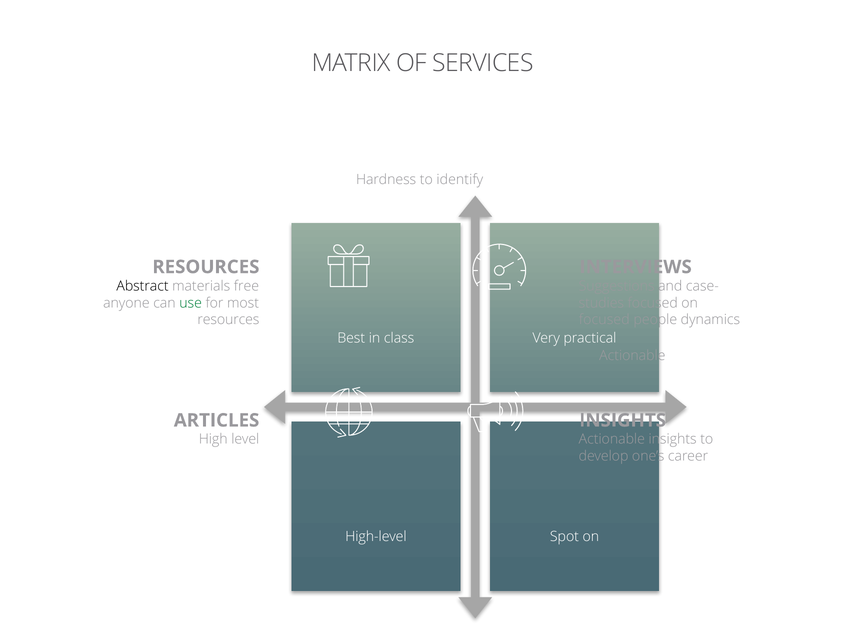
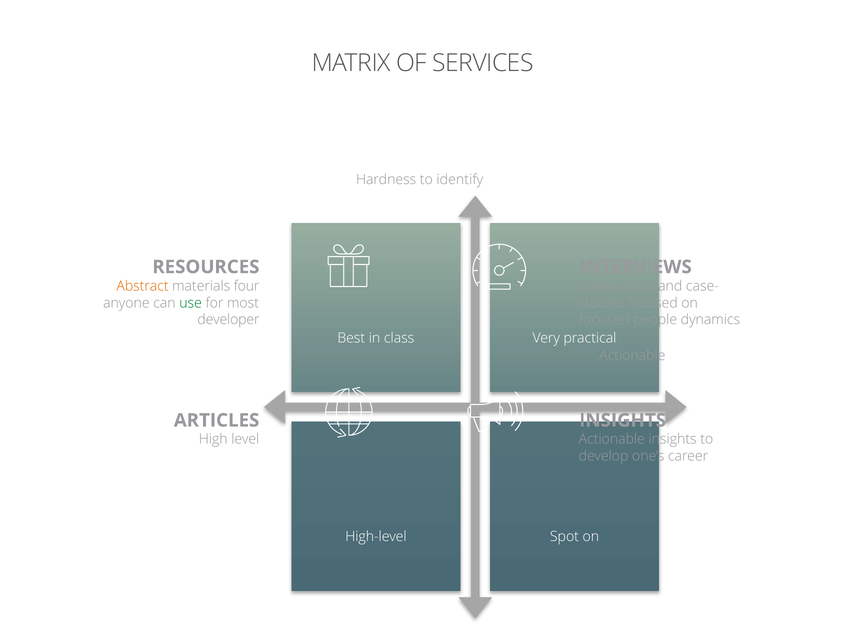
Abstract colour: black -> orange (143, 286)
free: free -> four (247, 286)
resources: resources -> developer (228, 320)
